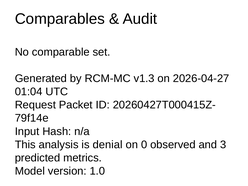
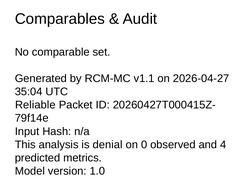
v1.3: v1.3 -> v1.1 (144, 78)
01:04: 01:04 -> 35:04 (29, 92)
Request: Request -> Reliable (35, 105)
3: 3 -> 4 (223, 145)
